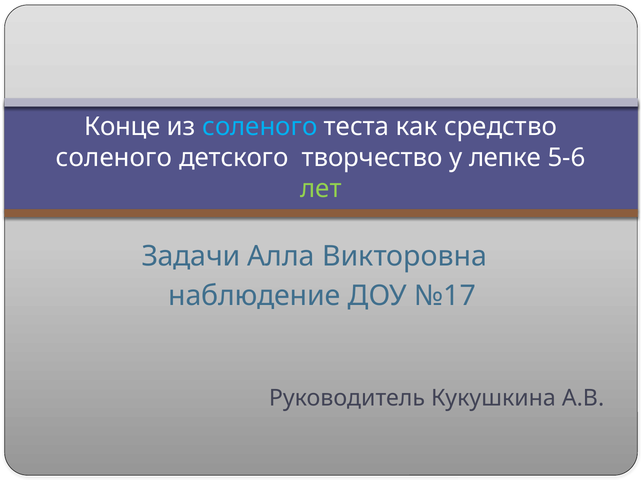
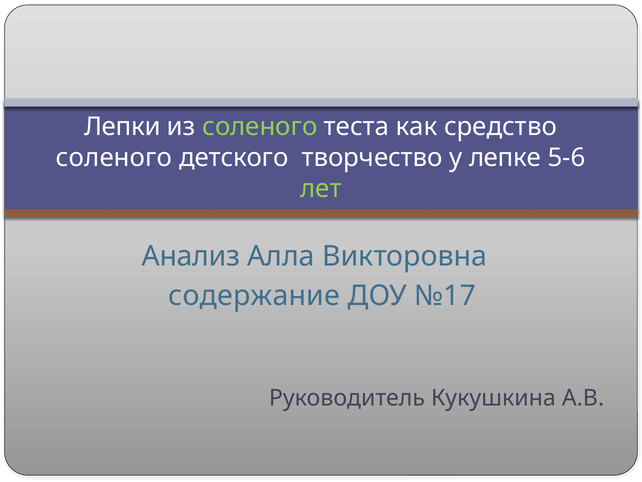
Конце: Конце -> Лепки (123, 126)
соленого colour: light blue -> light green (260, 126)
Задачи: Задачи -> Анализ (191, 256)
наблюдение: наблюдение -> содержание (254, 296)
